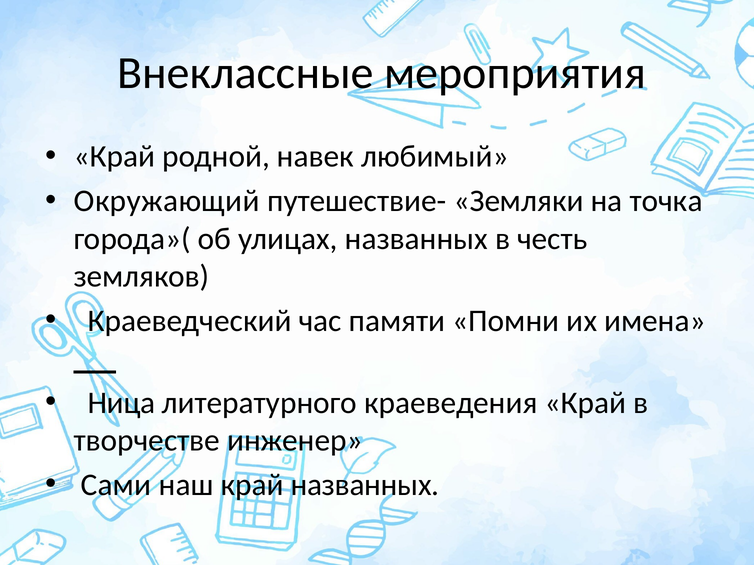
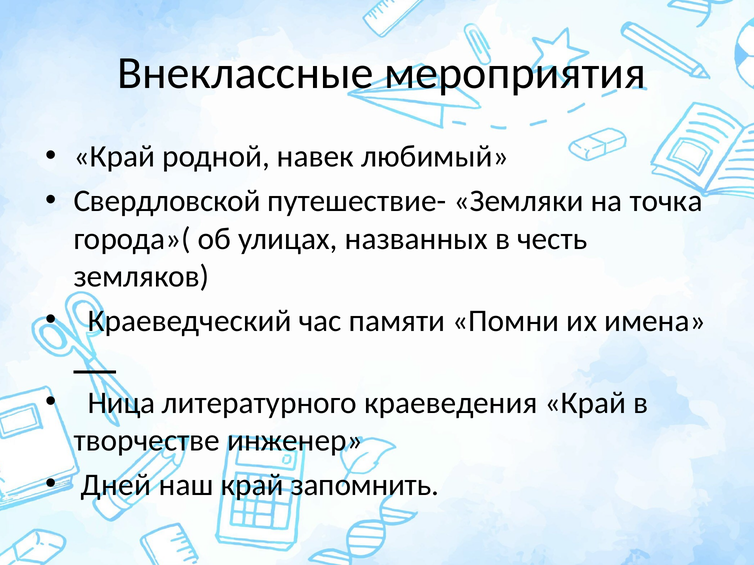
Окружающий: Окружающий -> Свердловской (167, 201)
Сами: Сами -> Дней (116, 485)
край названных: названных -> запомнить (365, 485)
